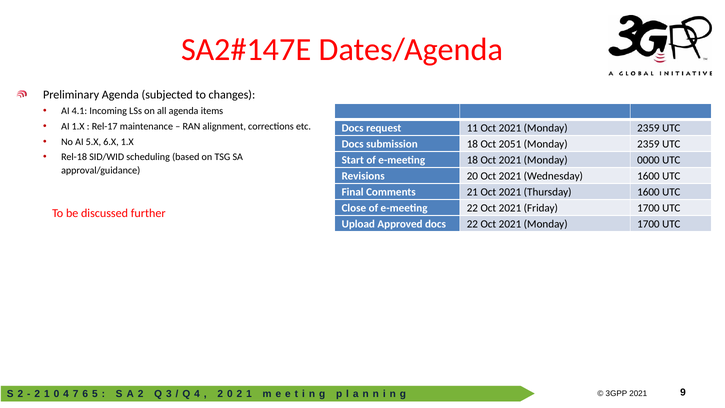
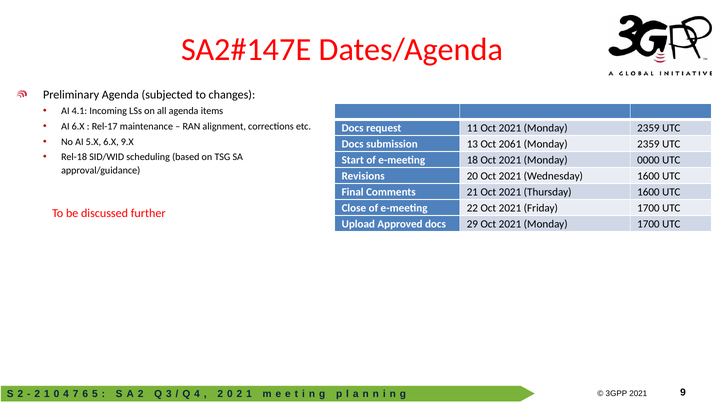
AI 1.X: 1.X -> 6.X (78, 126)
6.X 1.X: 1.X -> 9.X (127, 142)
submission 18: 18 -> 13 (472, 144)
2051: 2051 -> 2061 (510, 144)
docs 22: 22 -> 29 (472, 224)
